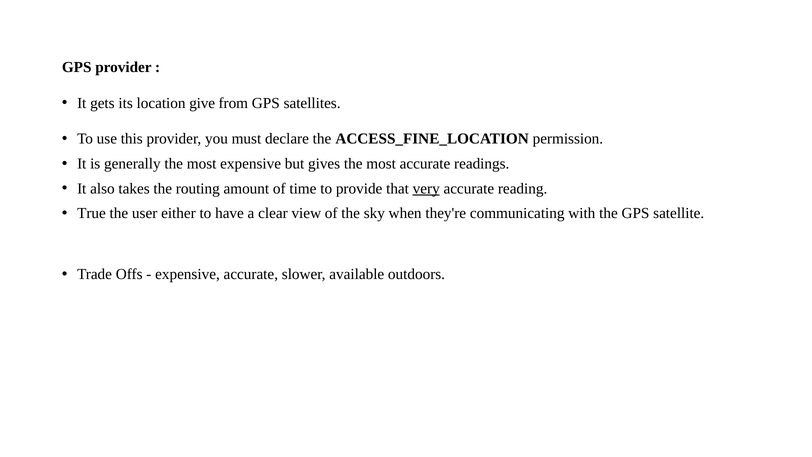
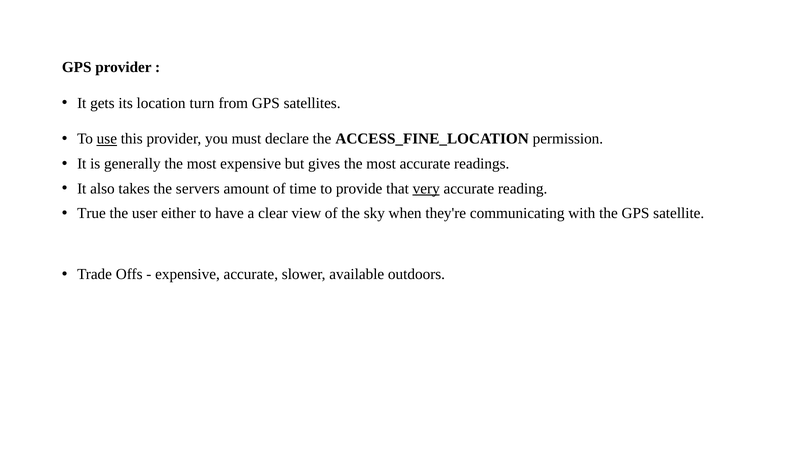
give: give -> turn (202, 103)
use underline: none -> present (107, 139)
routing: routing -> servers (198, 188)
